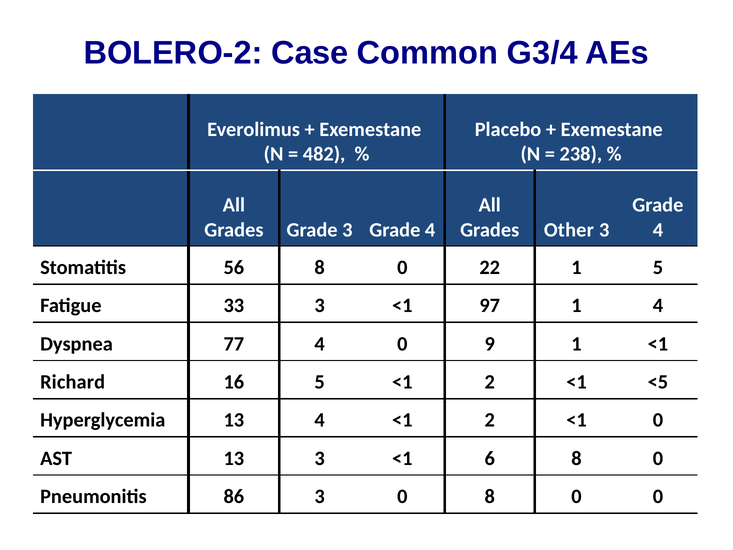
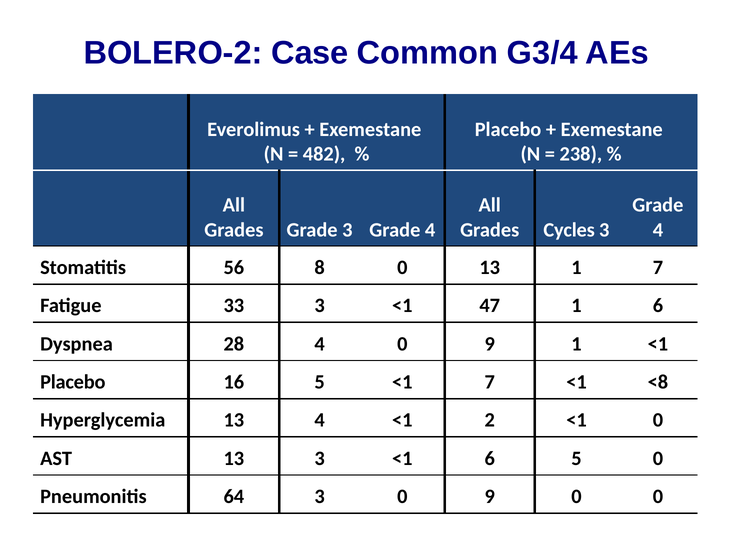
Other: Other -> Cycles (569, 230)
0 22: 22 -> 13 (490, 267)
1 5: 5 -> 7 (658, 267)
97: 97 -> 47 (490, 305)
1 4: 4 -> 6 (658, 305)
77: 77 -> 28 (234, 344)
Richard: Richard -> Placebo (73, 382)
5 <1 2: 2 -> 7 (490, 382)
<5: <5 -> <8 (658, 382)
6 8: 8 -> 5 (576, 458)
86: 86 -> 64 (234, 496)
3 0 8: 8 -> 9 (490, 496)
